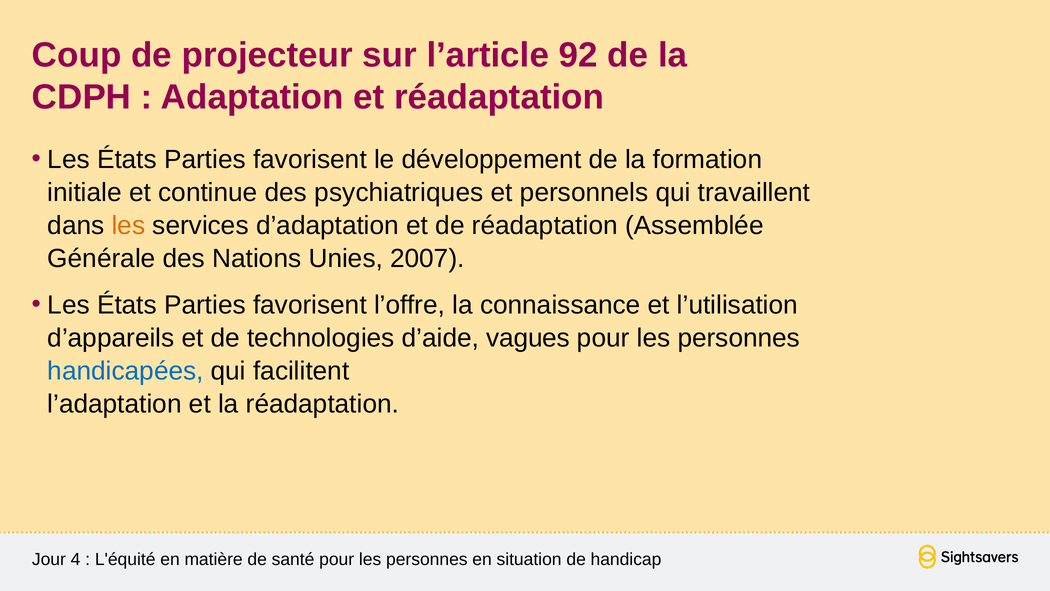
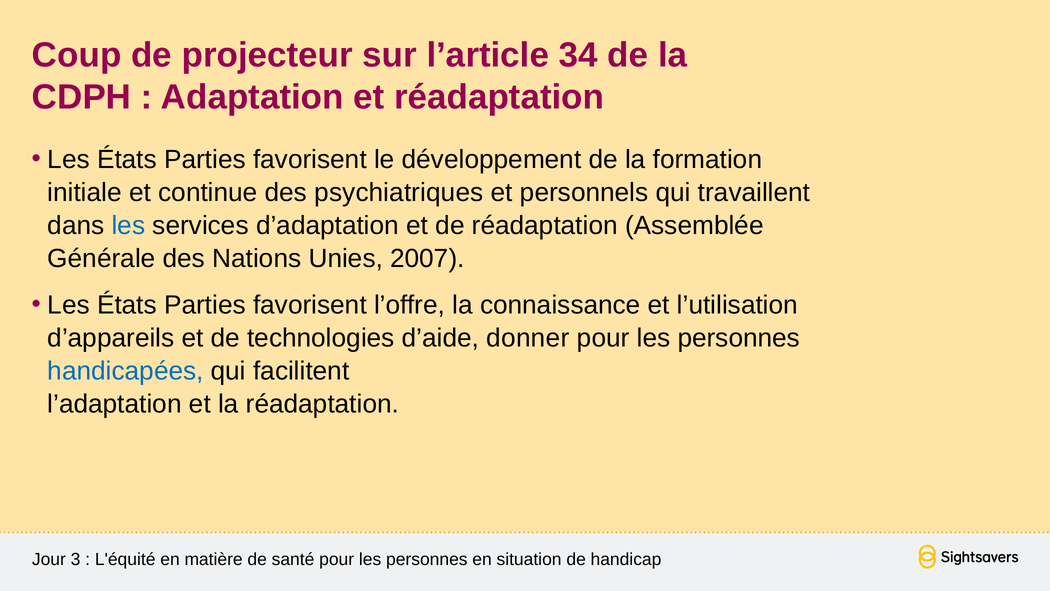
92: 92 -> 34 (578, 55)
les colour: orange -> blue (128, 226)
vagues: vagues -> donner (528, 338)
4: 4 -> 3 (76, 559)
